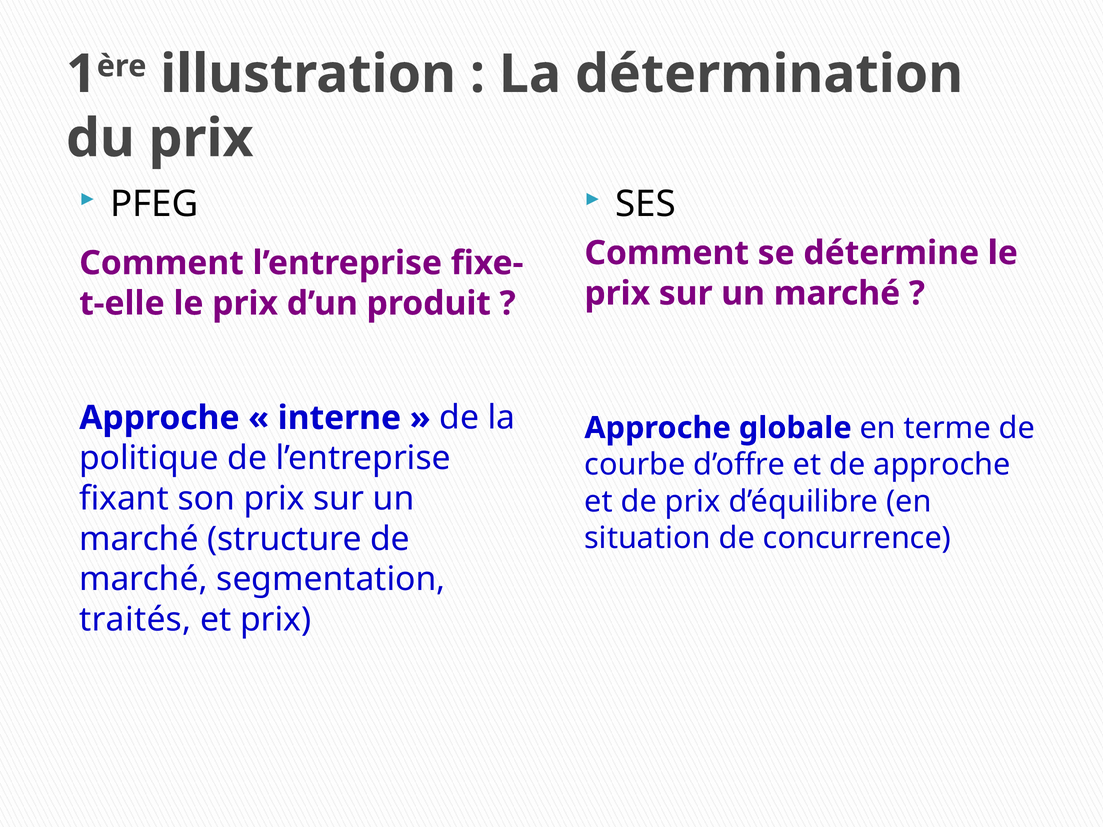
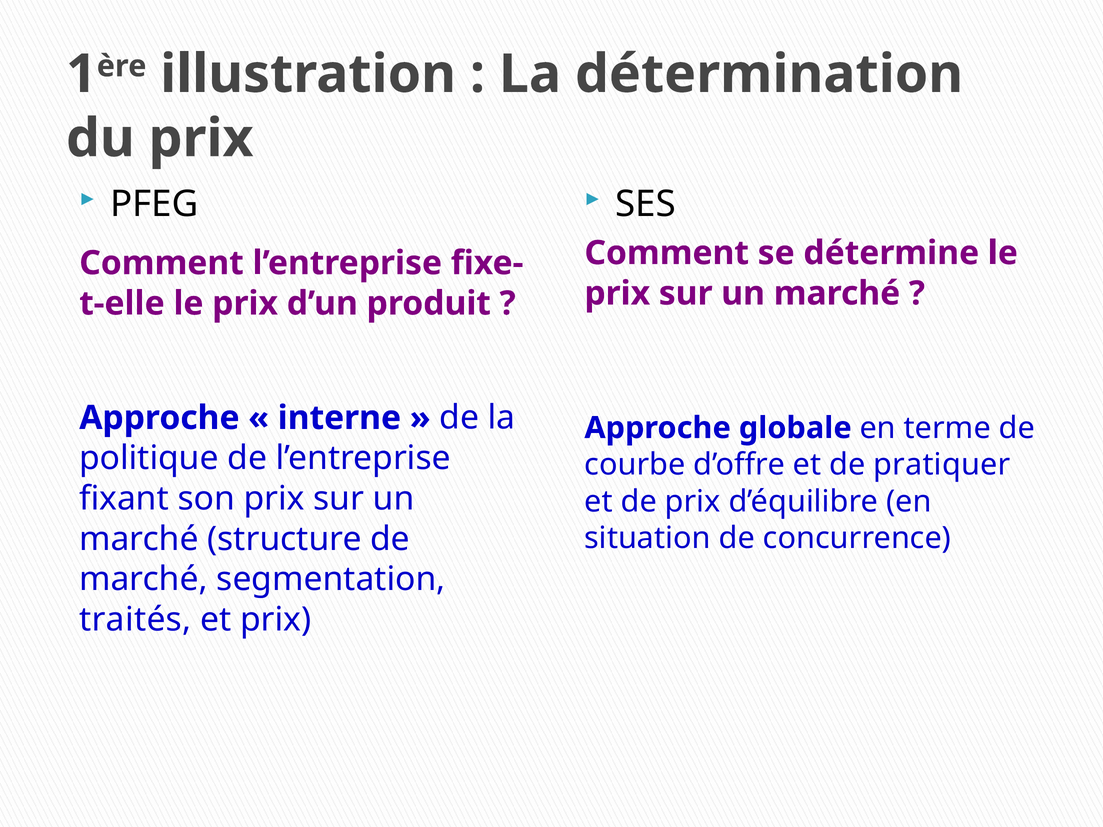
de approche: approche -> pratiquer (942, 465)
